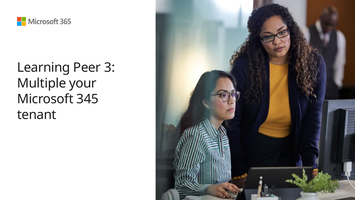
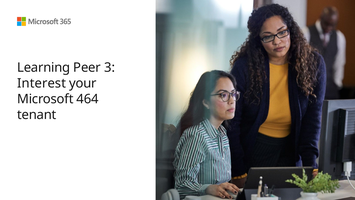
Multiple: Multiple -> Interest (42, 83)
345: 345 -> 464 (88, 99)
